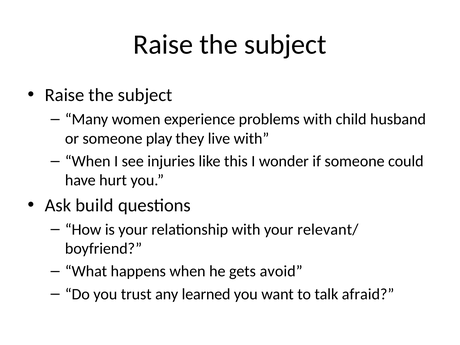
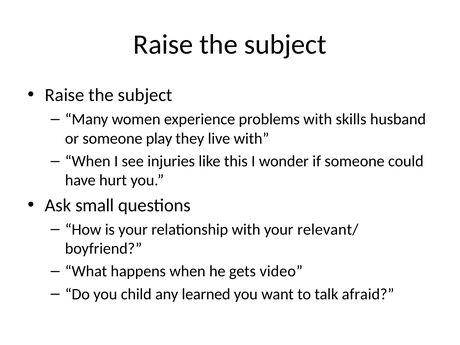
child: child -> skills (351, 119)
build: build -> small (95, 205)
avoid: avoid -> video (281, 271)
trust: trust -> child (136, 294)
